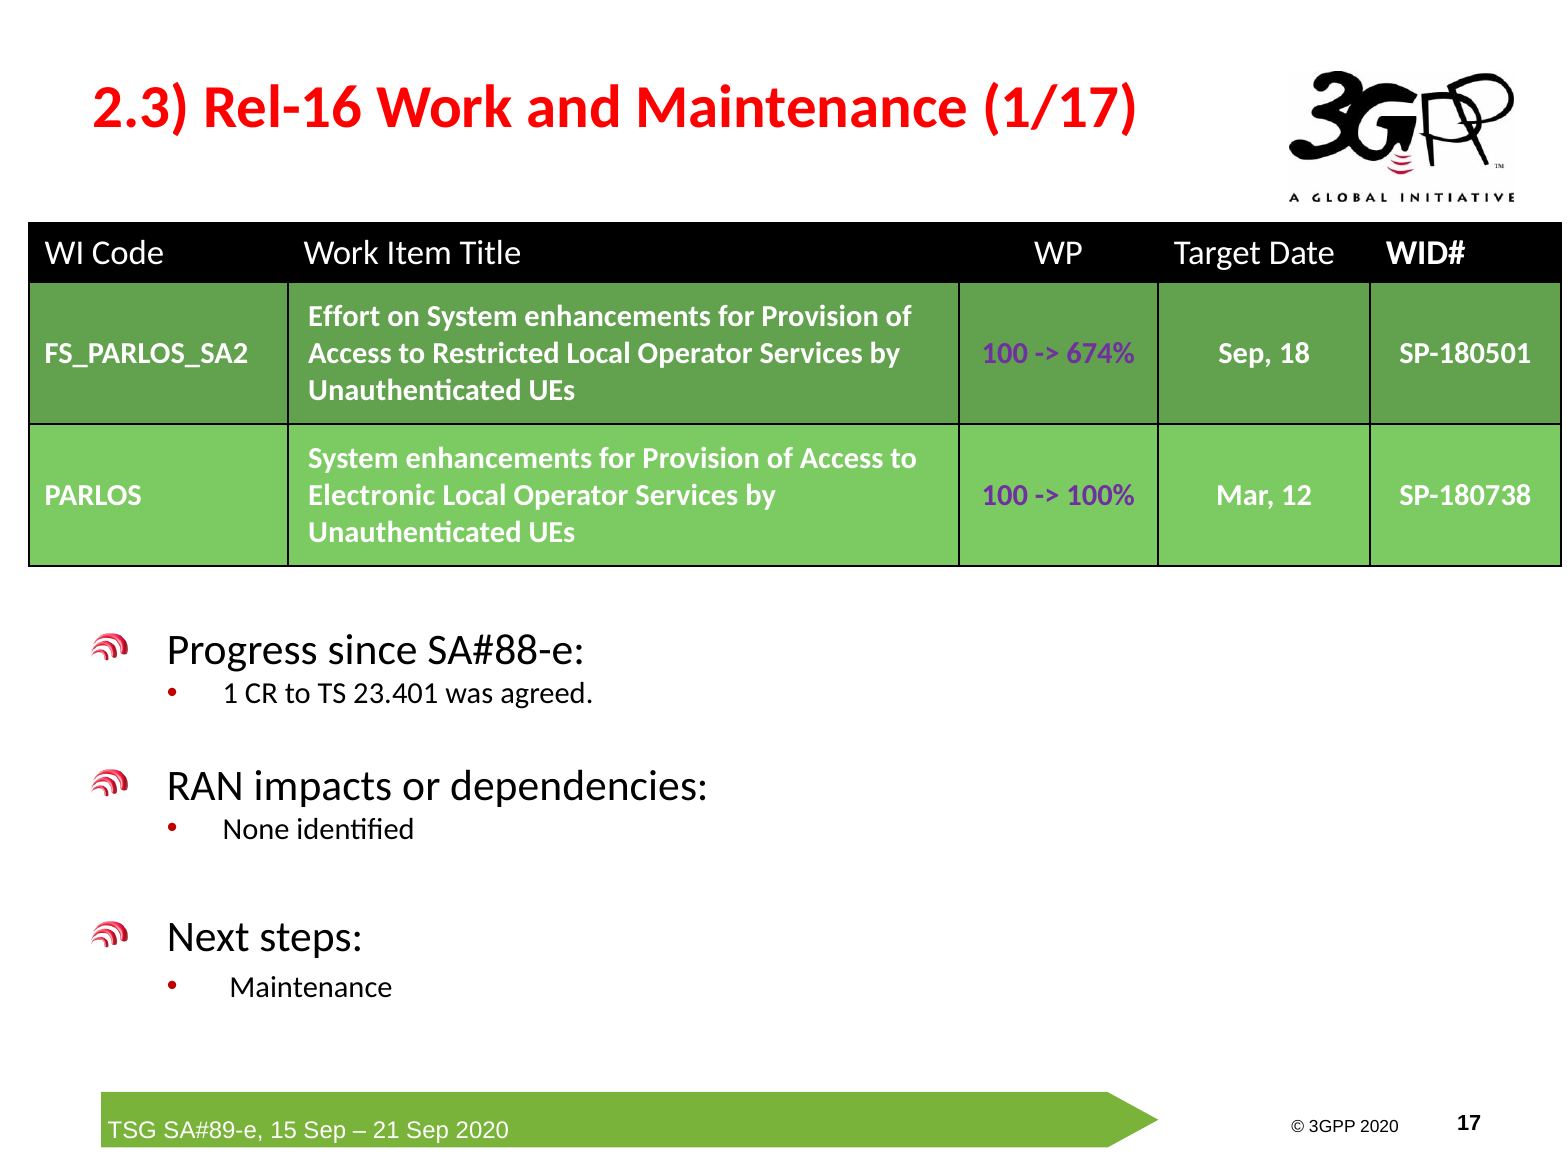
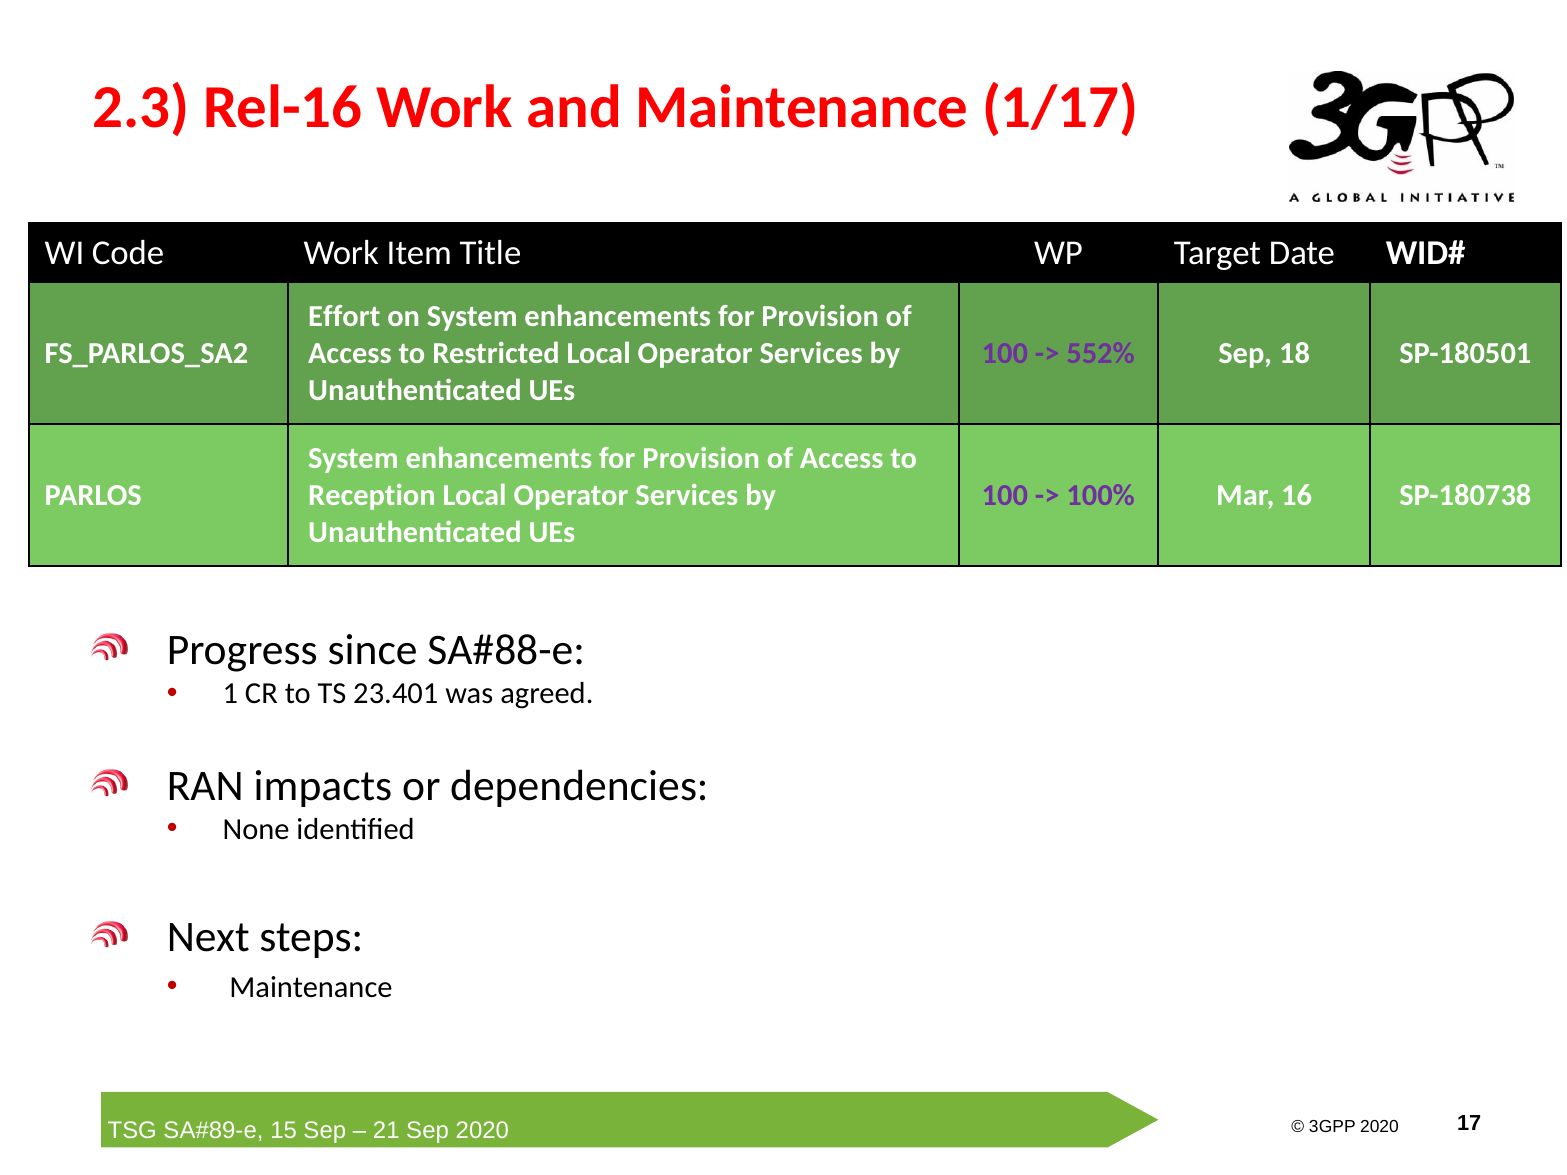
674%: 674% -> 552% (1101, 353)
Electronic: Electronic -> Reception (372, 495)
12: 12 -> 16 (1297, 495)
